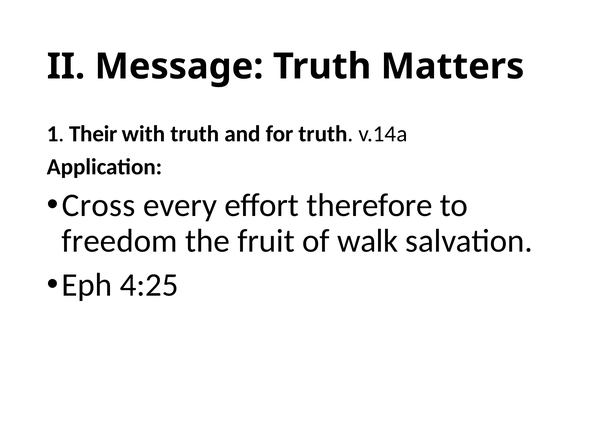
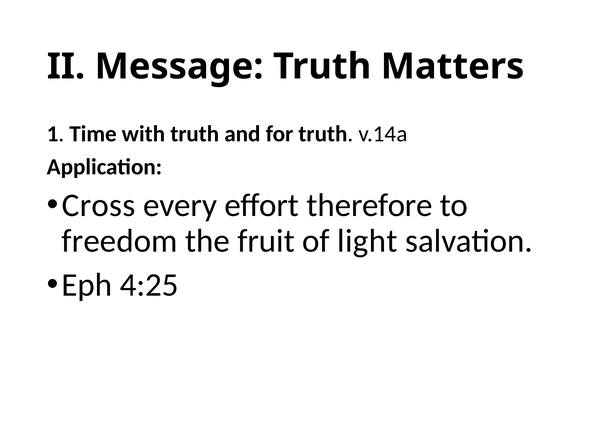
Their: Their -> Time (93, 134)
walk: walk -> light (367, 241)
